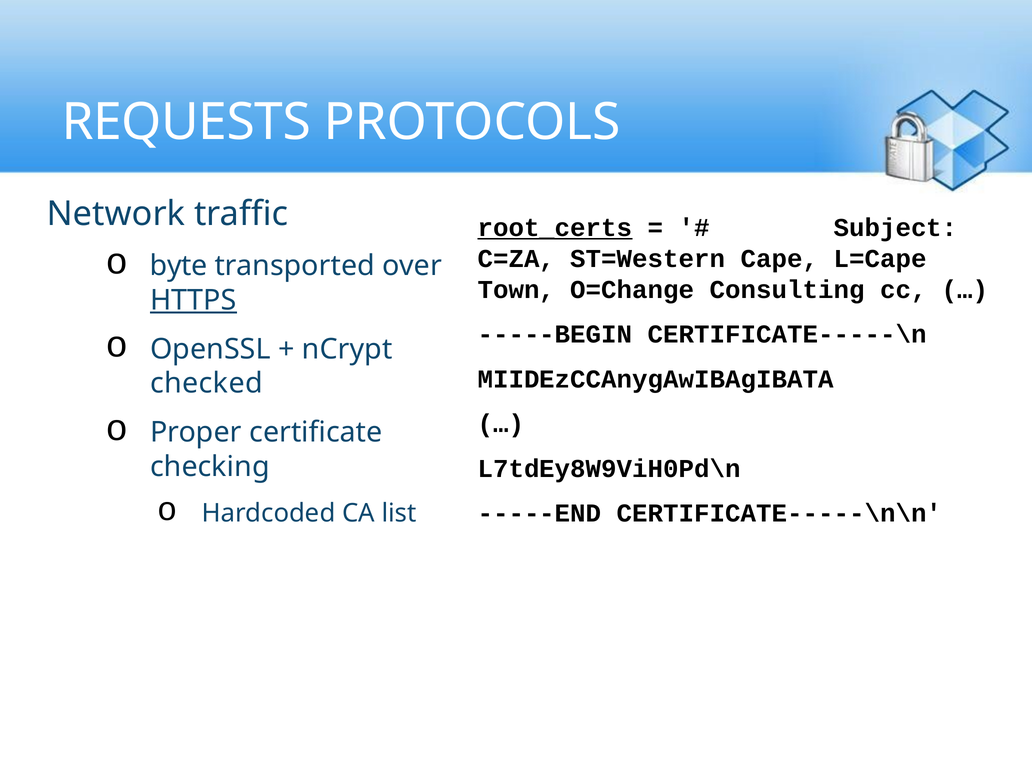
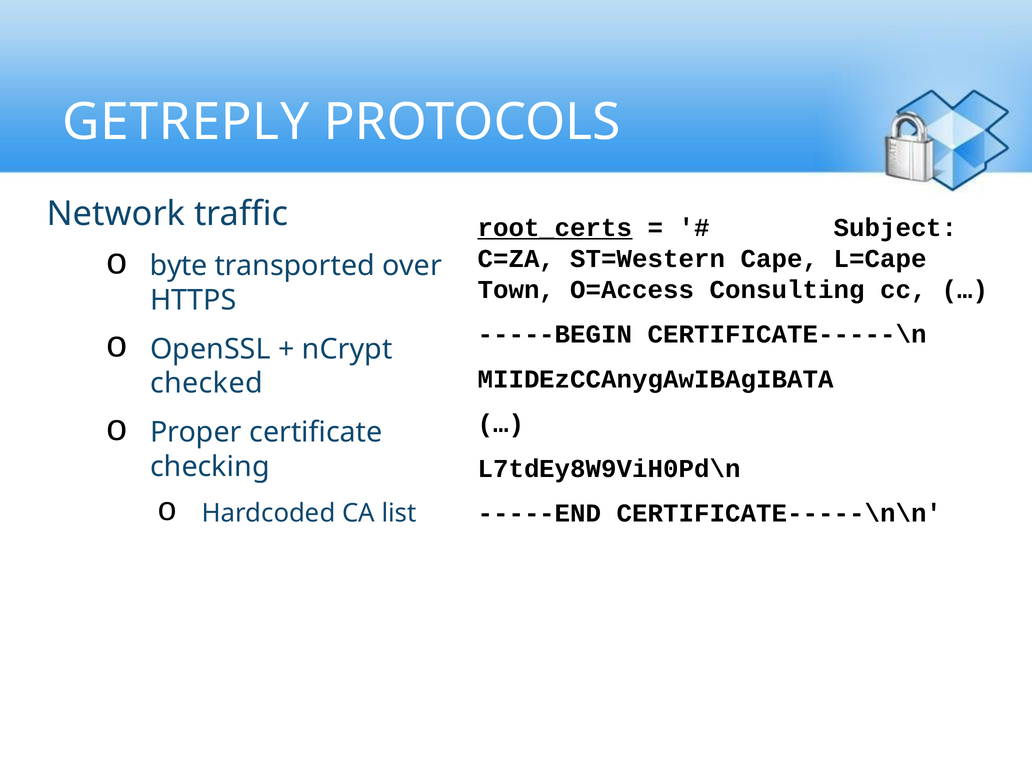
REQUESTS: REQUESTS -> GETREPLY (186, 122)
O=Change: O=Change -> O=Access (632, 290)
HTTPS underline: present -> none (193, 300)
